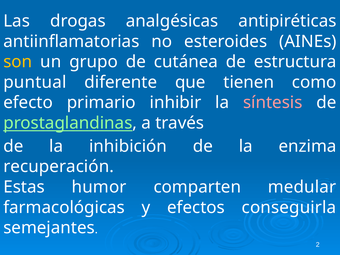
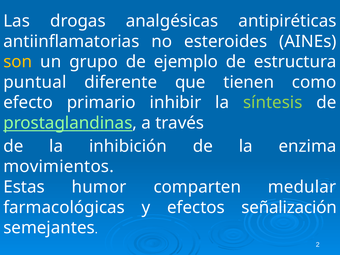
cutánea: cutánea -> ejemplo (186, 62)
síntesis colour: pink -> light green (273, 103)
recuperación: recuperación -> movimientos (59, 167)
conseguirla: conseguirla -> señalización (289, 207)
